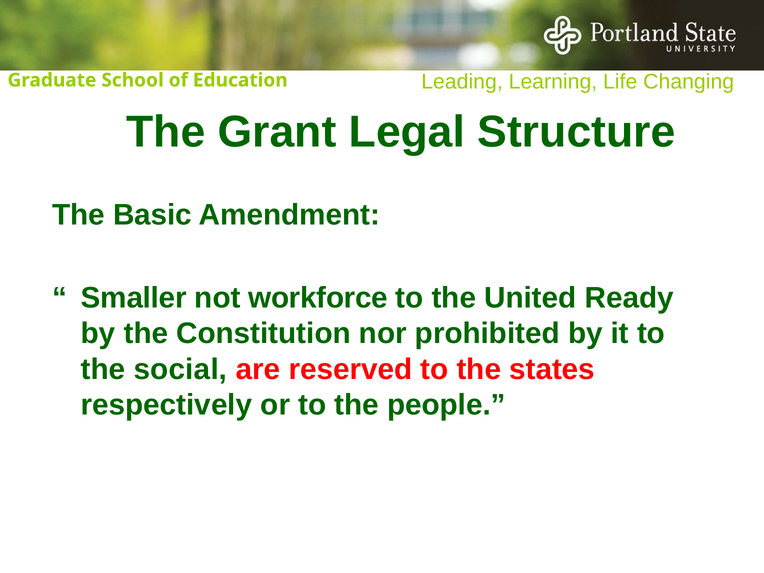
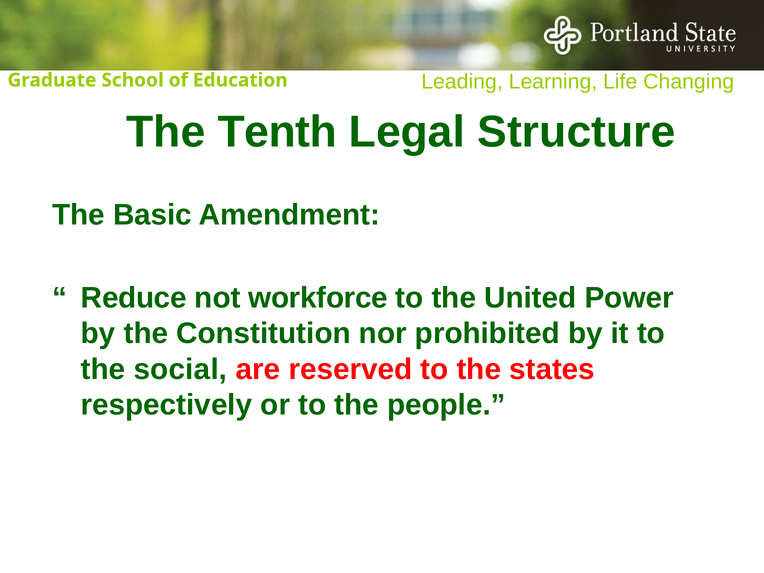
Grant: Grant -> Tenth (277, 132)
Smaller: Smaller -> Reduce (134, 298)
Ready: Ready -> Power (629, 298)
